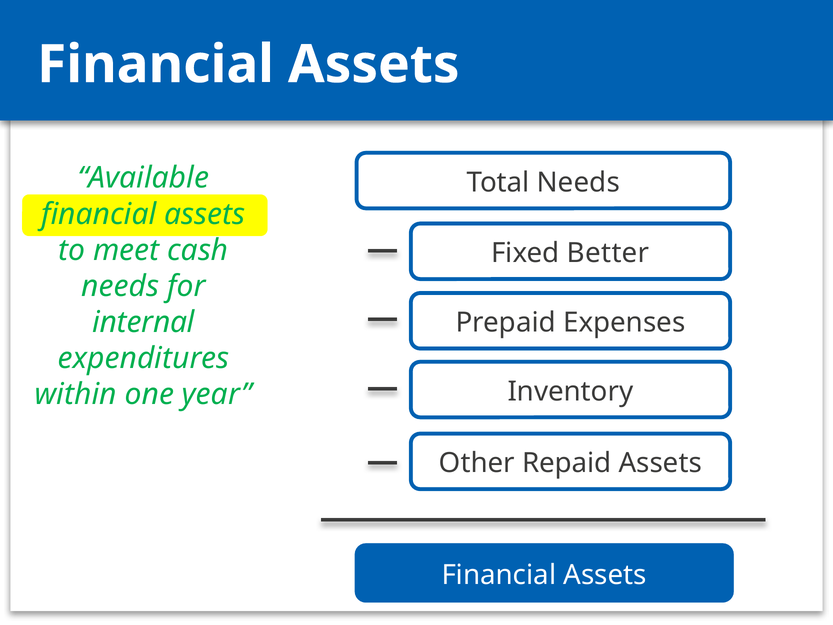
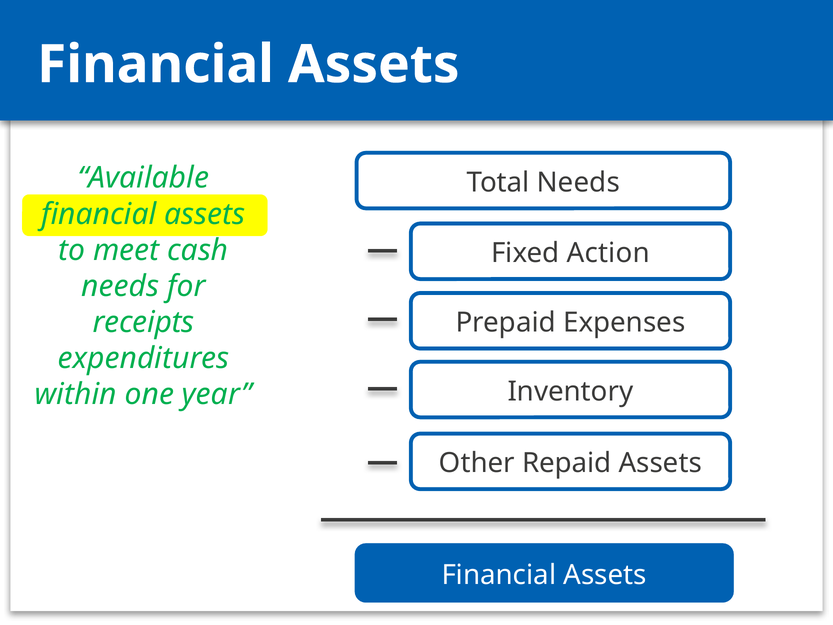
Better: Better -> Action (608, 253)
internal: internal -> receipts (144, 322)
